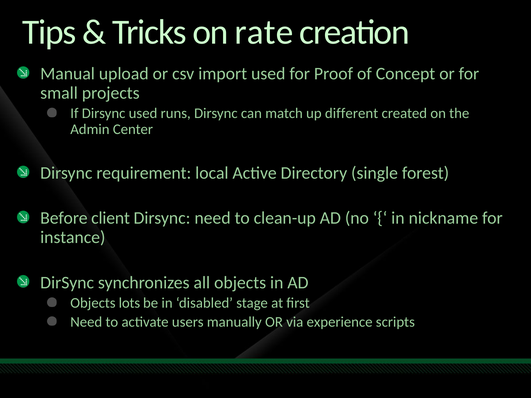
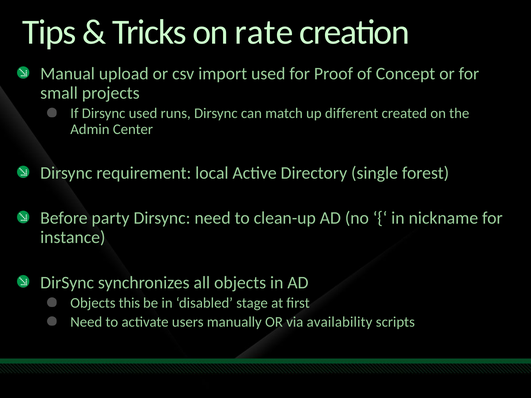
client: client -> party (111, 218)
lots: lots -> this (129, 303)
experience: experience -> availability (340, 322)
